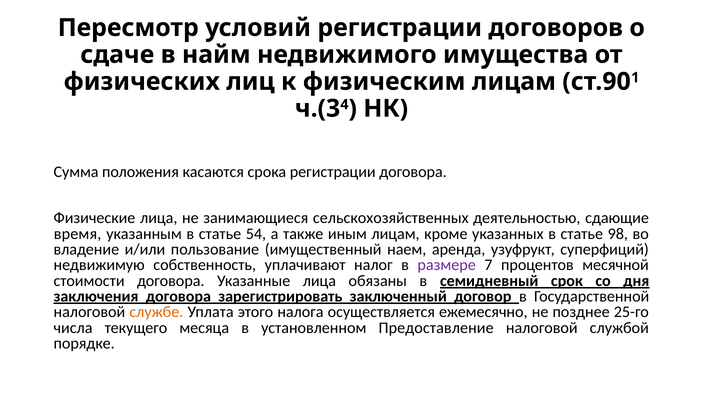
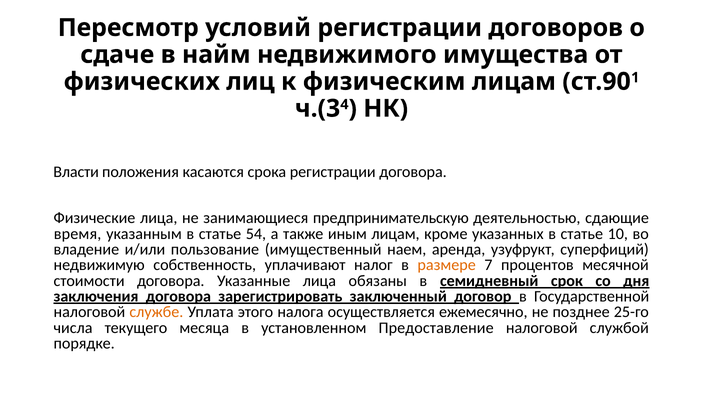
Сумма: Сумма -> Власти (76, 172)
сельскохозяйственных: сельскохозяйственных -> предпринимательскую (391, 218)
98: 98 -> 10 (618, 233)
размере colour: purple -> orange (447, 265)
